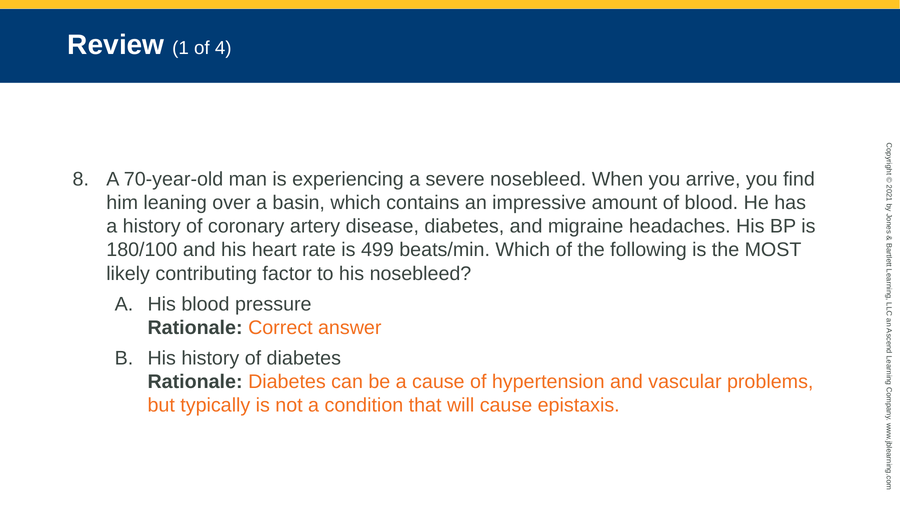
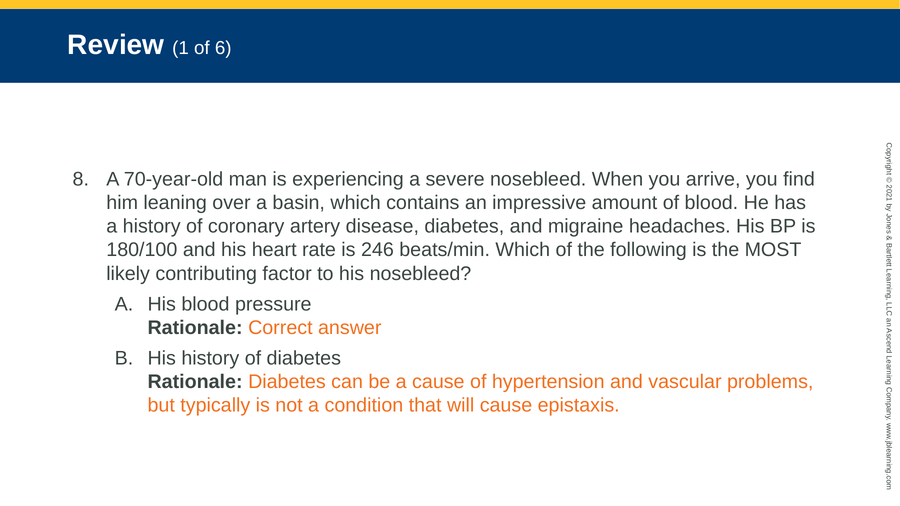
4: 4 -> 6 (223, 48)
499: 499 -> 246 (377, 250)
